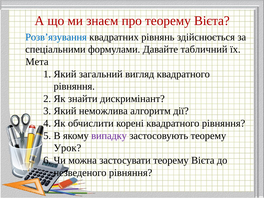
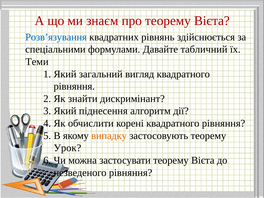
Мета: Мета -> Теми (37, 62)
неможлива: неможлива -> піднесення (103, 111)
випадку colour: purple -> orange (109, 136)
